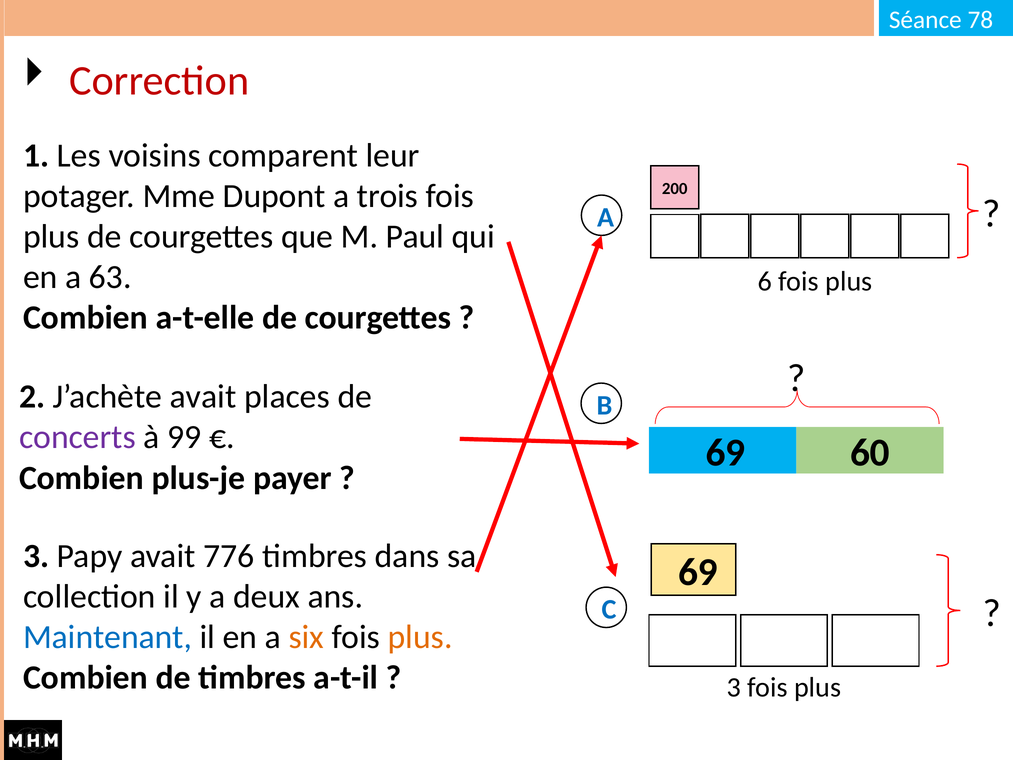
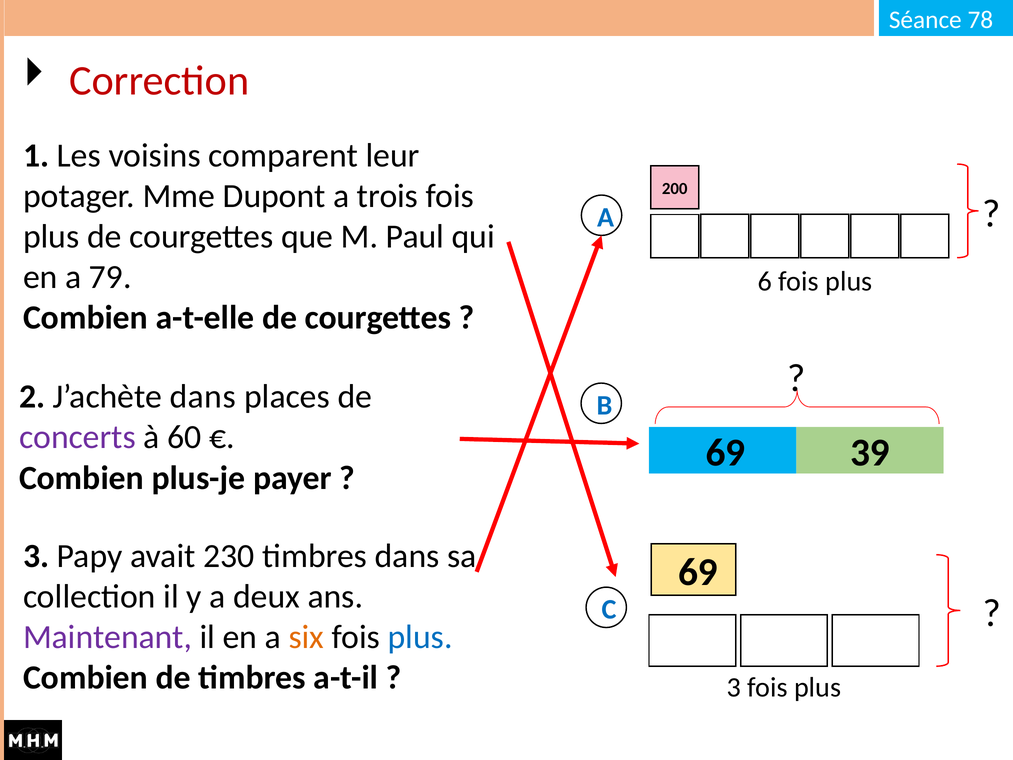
63: 63 -> 79 (110, 277)
J’achète avait: avait -> dans (203, 397)
99: 99 -> 60 (184, 437)
60: 60 -> 39 (870, 453)
776: 776 -> 230 (229, 556)
Maintenant colour: blue -> purple (108, 637)
plus colour: orange -> blue (420, 637)
